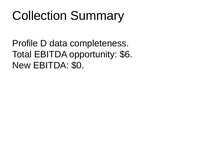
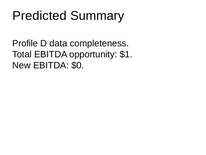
Collection: Collection -> Predicted (40, 16)
$6: $6 -> $1 (126, 54)
